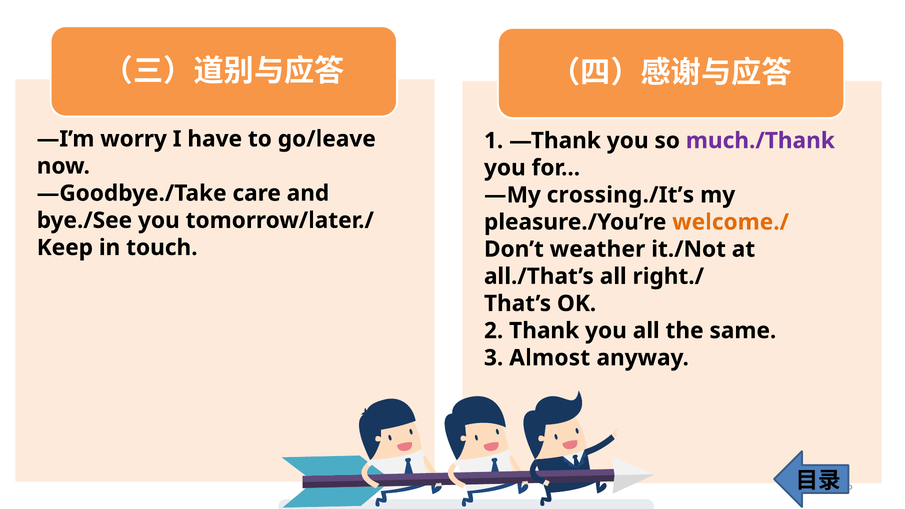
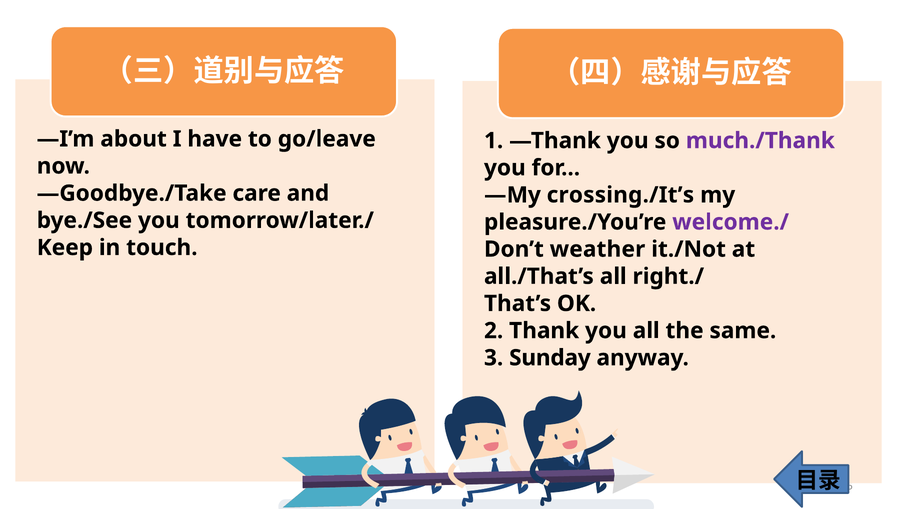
worry: worry -> about (134, 139)
welcome./ colour: orange -> purple (731, 222)
Almost: Almost -> Sunday (550, 358)
